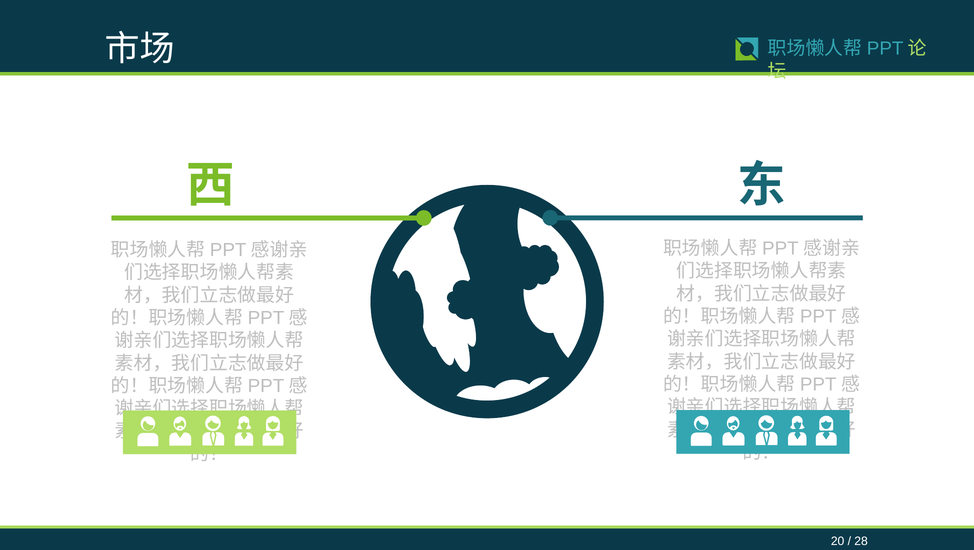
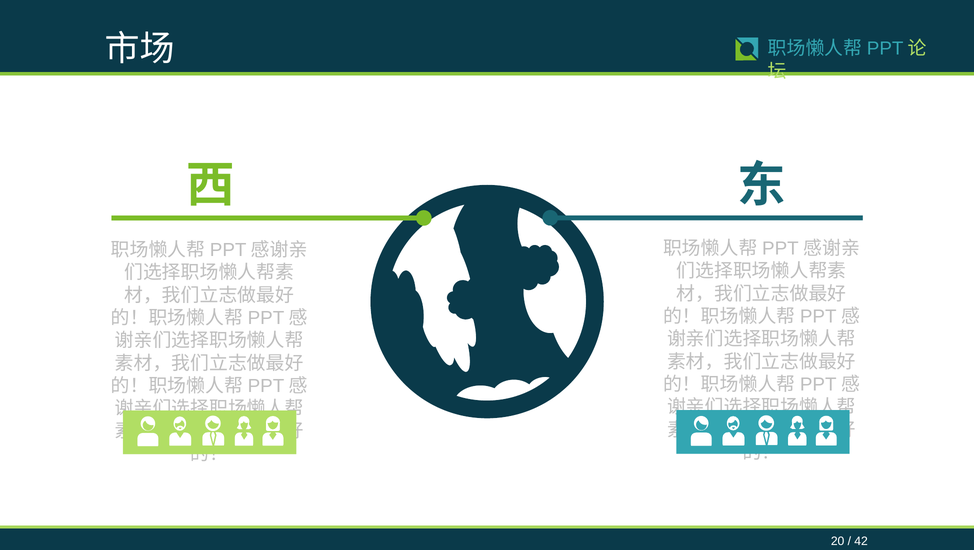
28: 28 -> 42 (861, 541)
